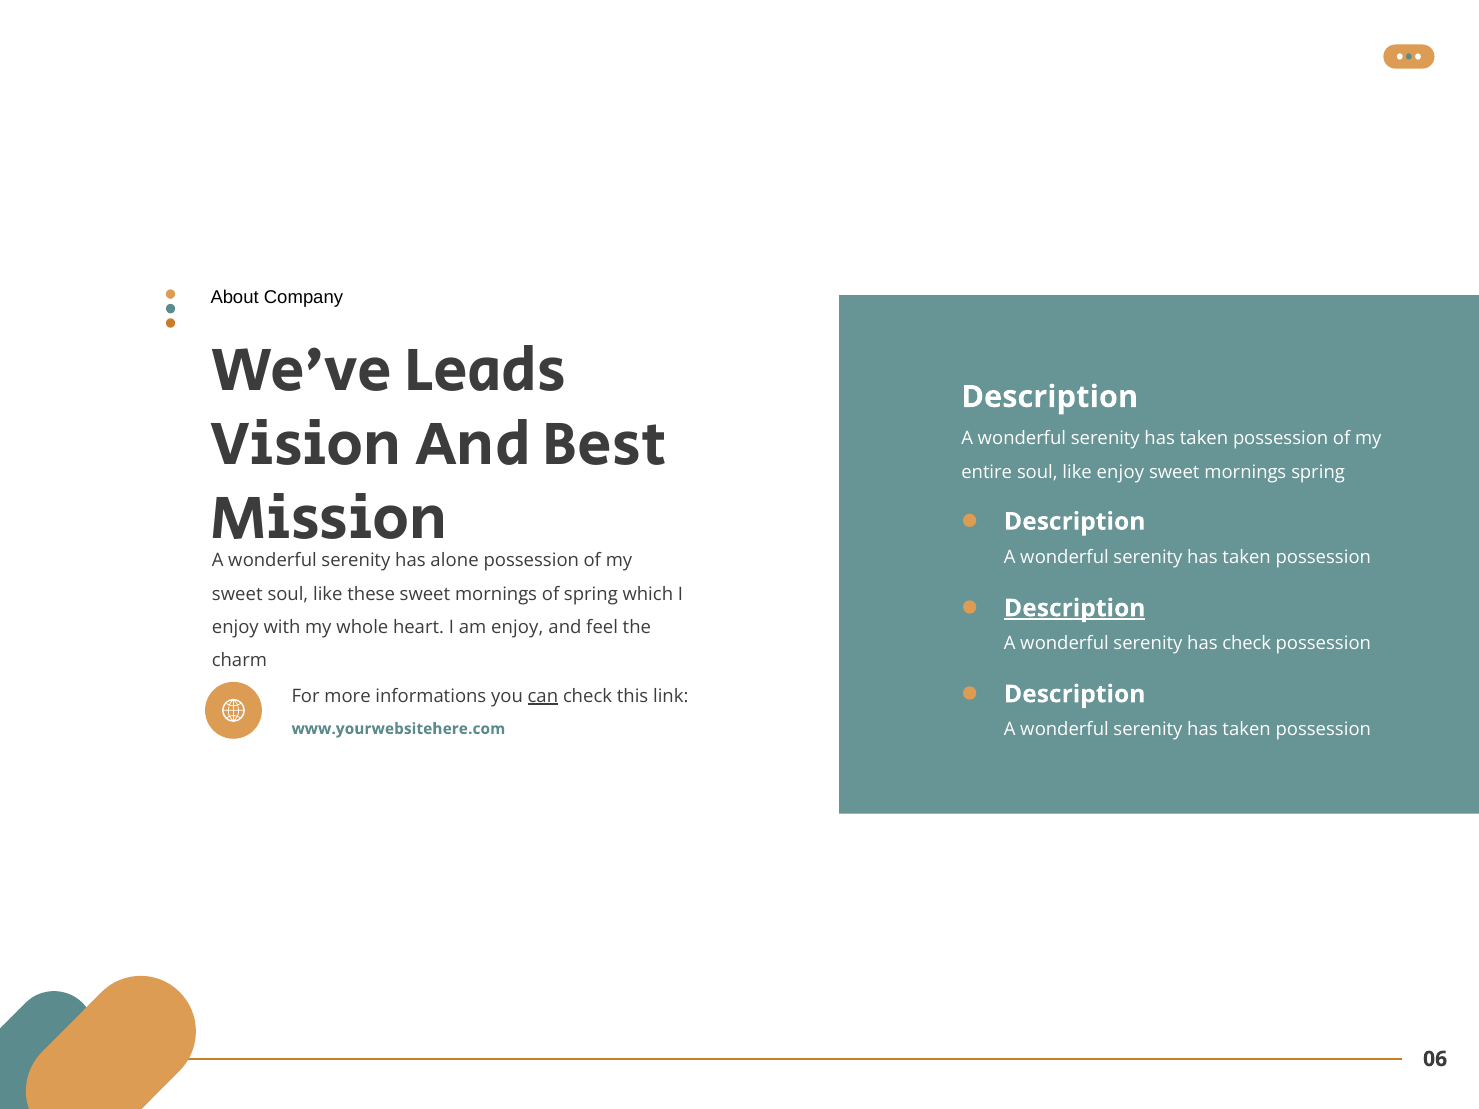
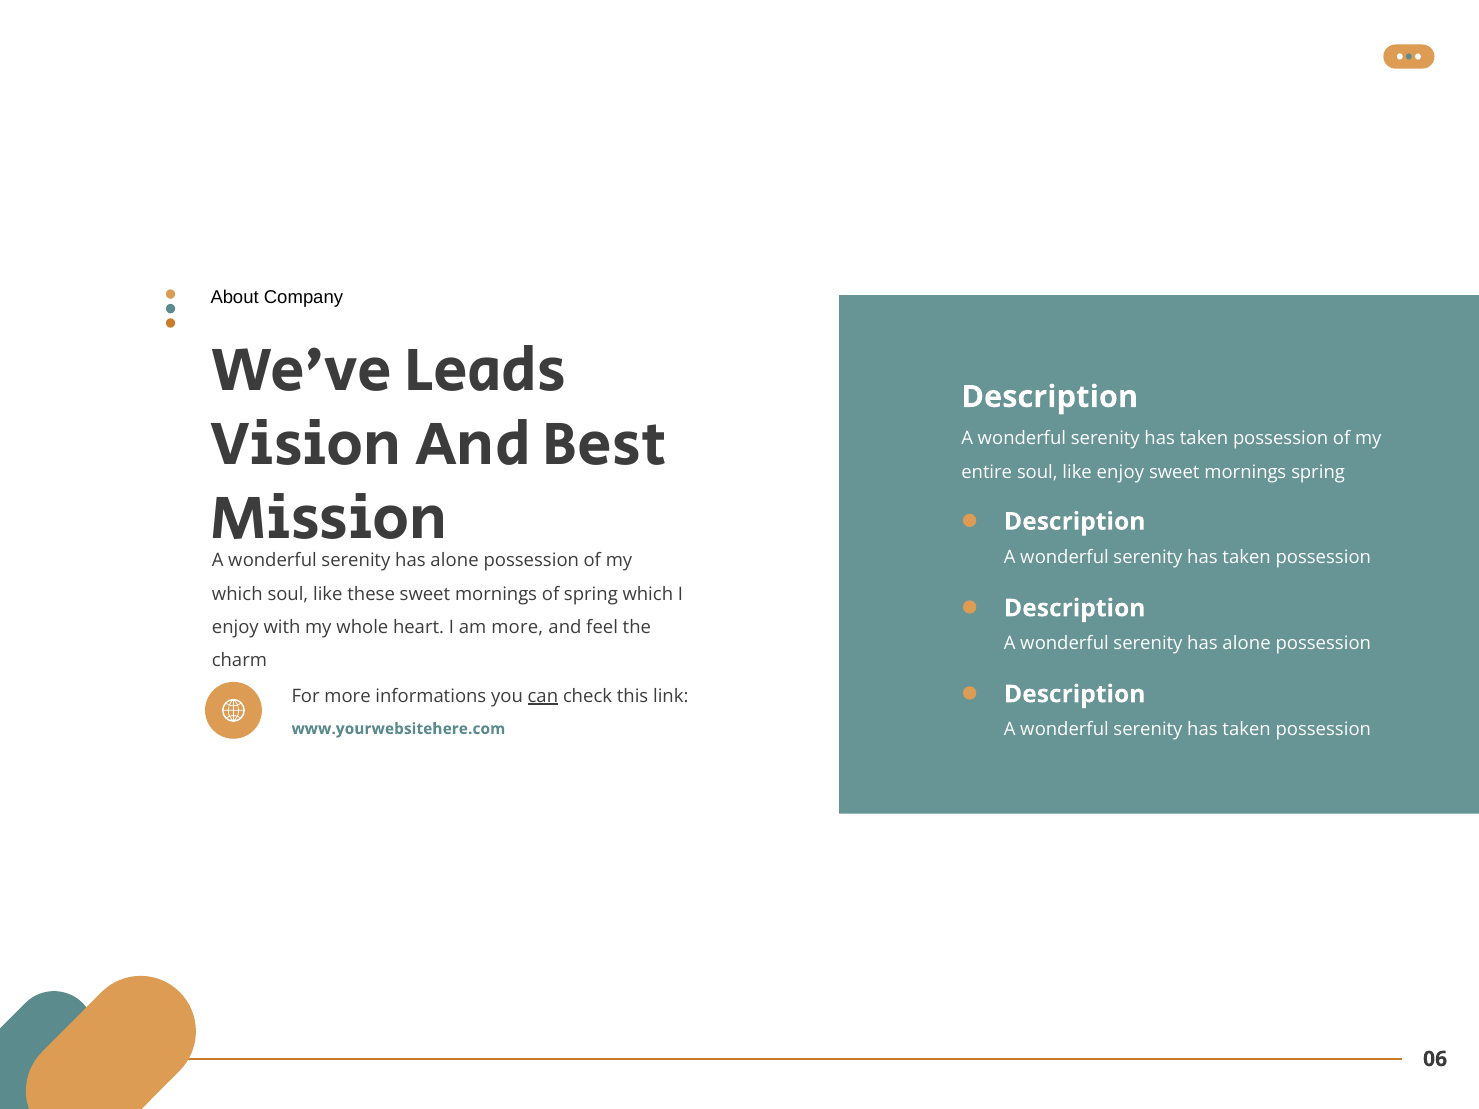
sweet: sweet -> which (237, 594)
Description underline: present -> none (1075, 608)
am enjoy: enjoy -> more (517, 628)
check: check -> alone (1247, 644)
